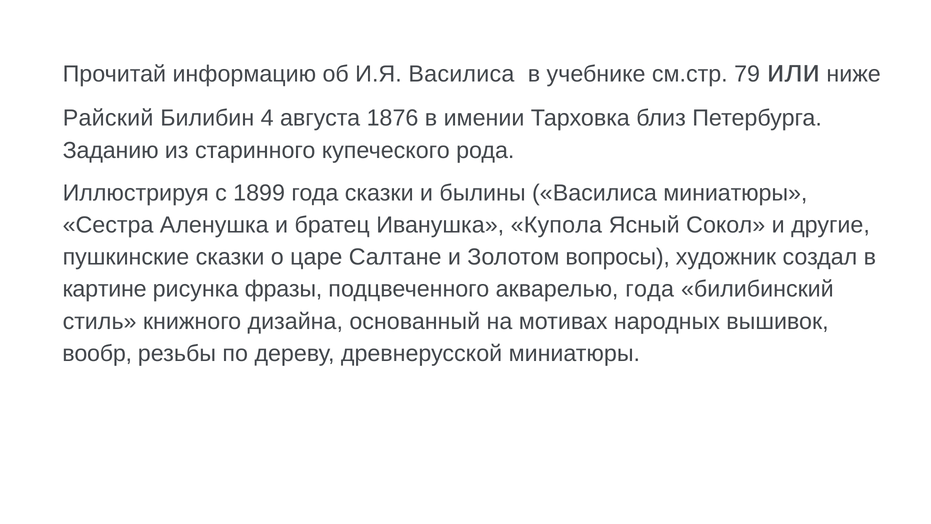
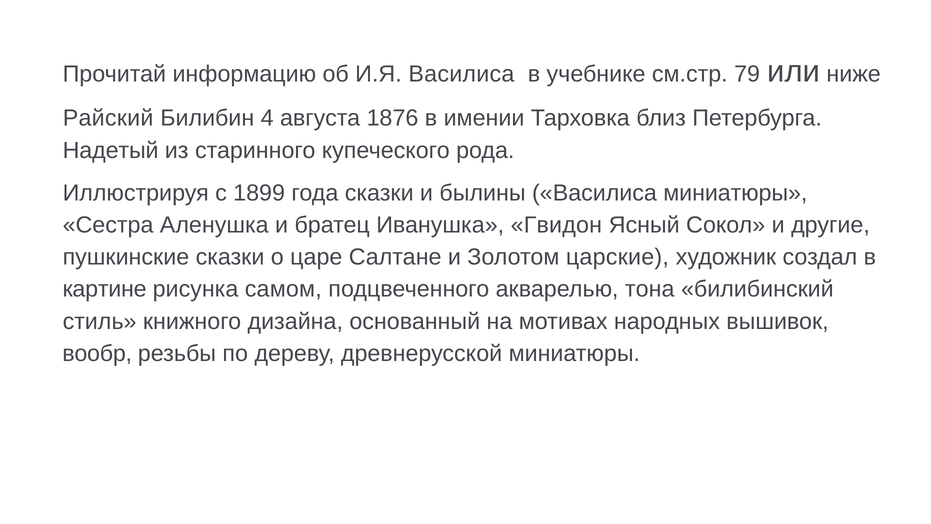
Заданию: Заданию -> Надетый (111, 150)
Купола: Купола -> Гвидон (556, 225)
вопросы: вопросы -> царские (617, 257)
фразы: фразы -> самом (283, 289)
акварелью года: года -> тона (650, 289)
